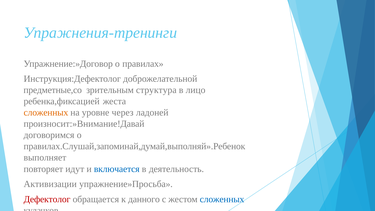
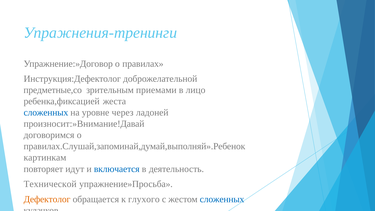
структура: структура -> приемами (156, 90)
сложенных colour: orange -> blue (46, 113)
выполняет: выполняет -> картинкам (45, 158)
Активизации: Активизации -> Технической (50, 184)
Дефектолог colour: red -> orange (47, 199)
данного: данного -> глухого (144, 199)
